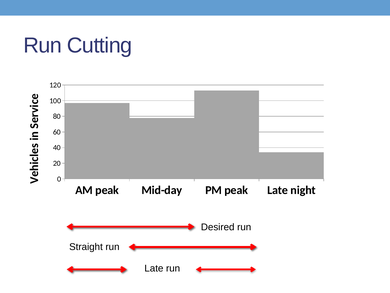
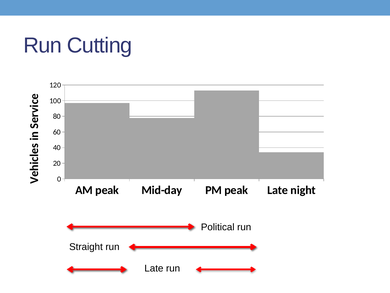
Desired: Desired -> Political (218, 227)
